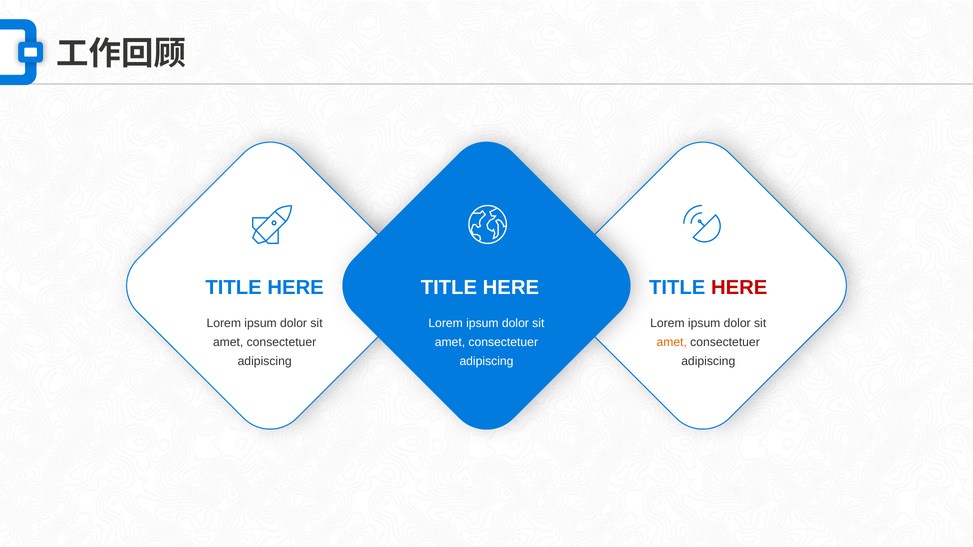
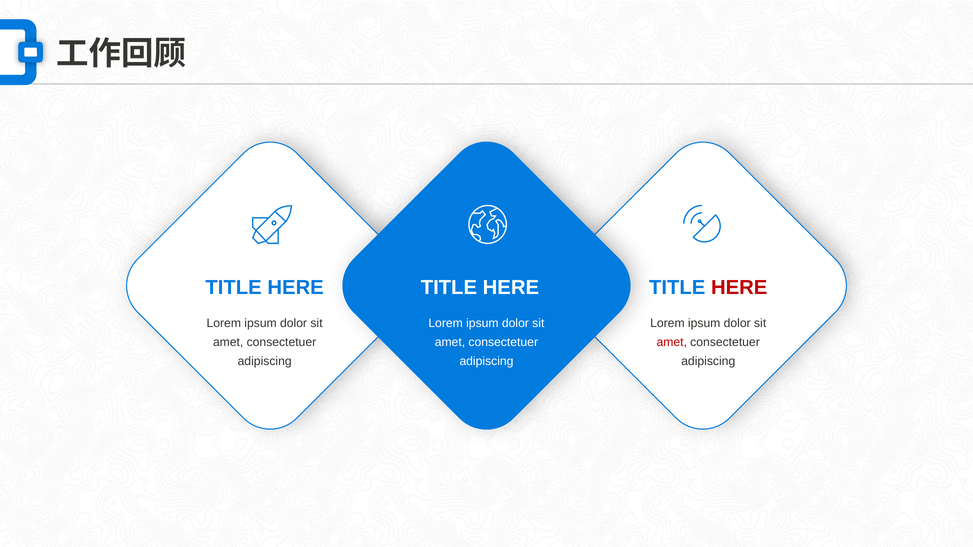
amet colour: orange -> red (672, 342)
